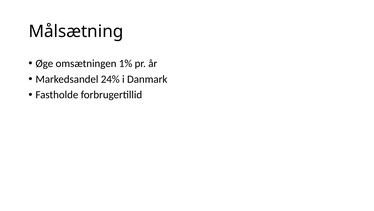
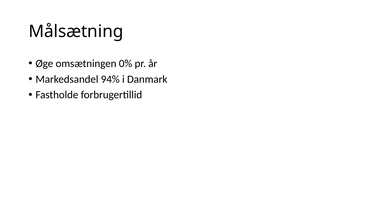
1%: 1% -> 0% (126, 63)
24%: 24% -> 94% (110, 79)
